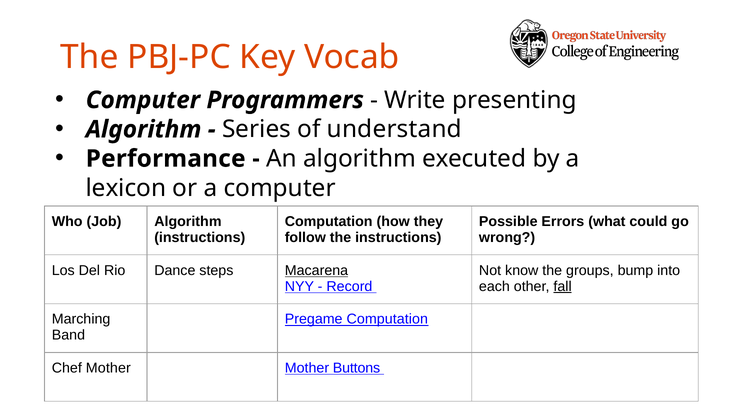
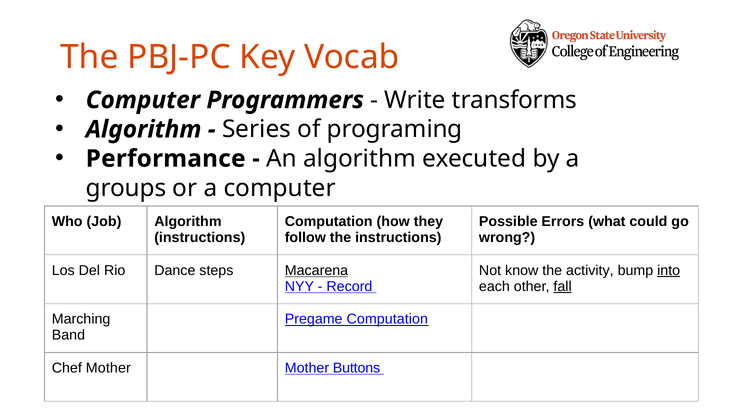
presenting: presenting -> transforms (514, 100)
understand: understand -> programing (395, 129)
lexicon: lexicon -> groups (126, 188)
groups: groups -> activity (590, 270)
into underline: none -> present (669, 270)
